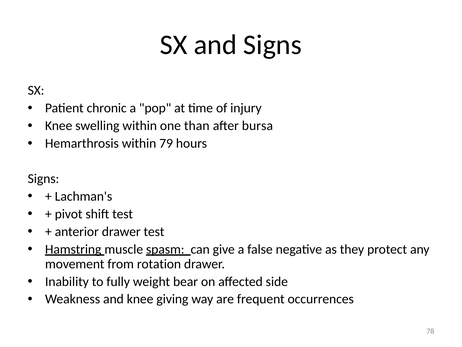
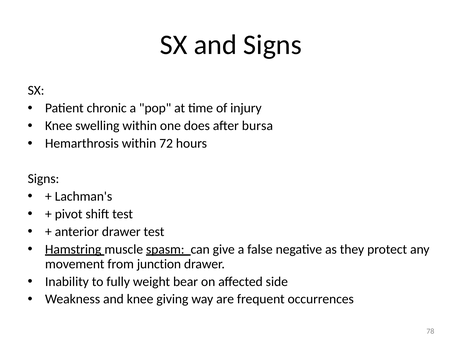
than: than -> does (197, 126)
79: 79 -> 72 (166, 143)
rotation: rotation -> junction (159, 264)
